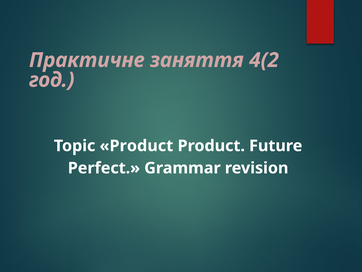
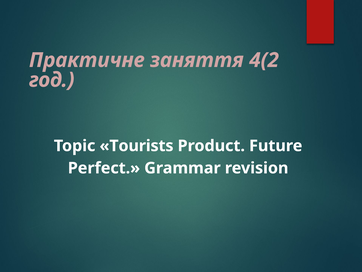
Topic Product: Product -> Tourists (137, 146)
